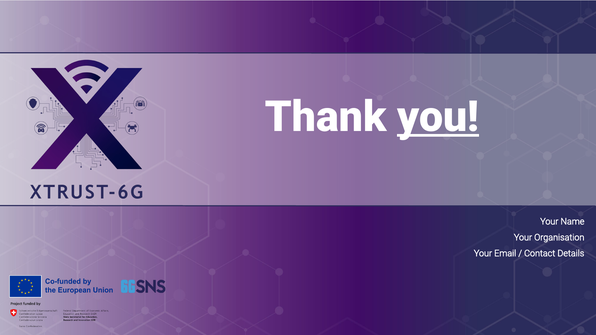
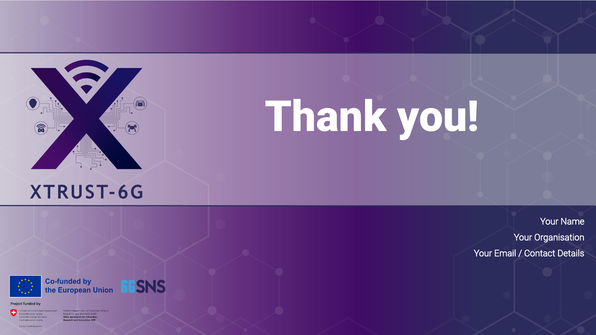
you underline: present -> none (438, 117)
